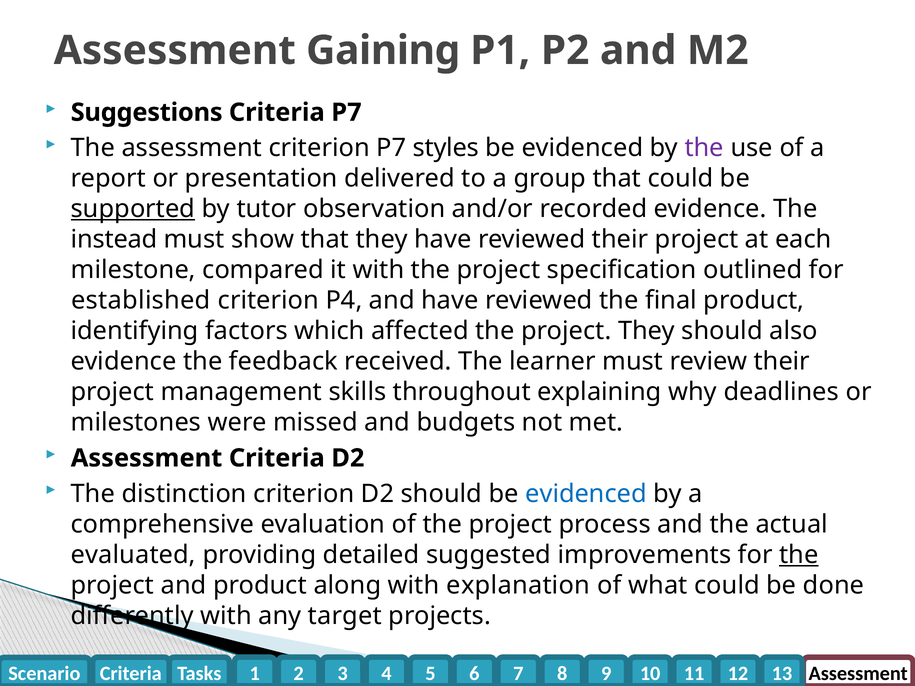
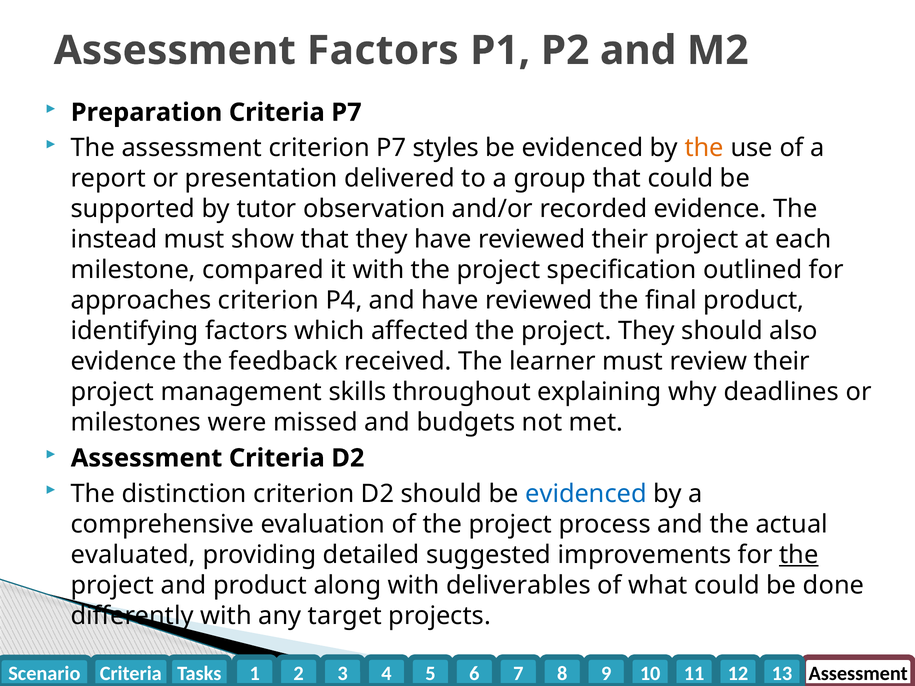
Assessment Gaining: Gaining -> Factors (383, 51)
Suggestions: Suggestions -> Preparation (147, 112)
the colour: purple -> orange (704, 148)
supported underline: present -> none (133, 209)
established: established -> approaches (141, 301)
explanation: explanation -> deliverables (518, 585)
